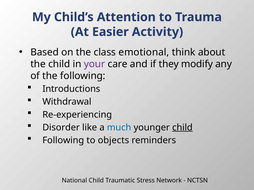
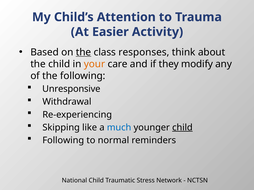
the underline: none -> present (84, 52)
emotional: emotional -> responses (144, 52)
your colour: purple -> orange (95, 64)
Introductions: Introductions -> Unresponsive (71, 89)
Disorder: Disorder -> Skipping (61, 128)
objects: objects -> normal (113, 141)
